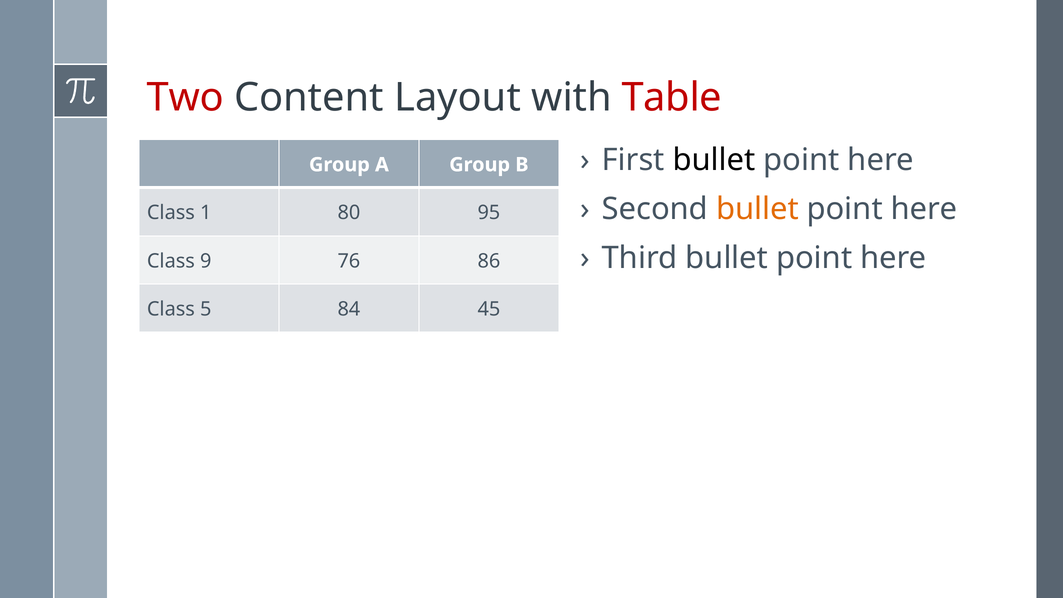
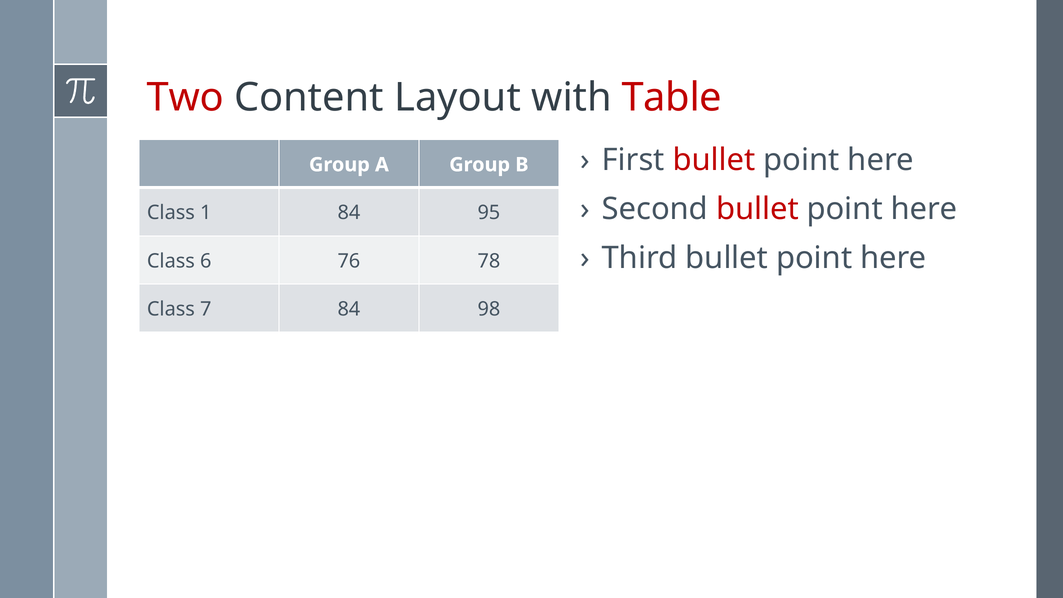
bullet colour: black -> red (714, 160)
bullet colour: orange -> red (757, 209)
1 80: 80 -> 84 (349, 213)
9: 9 -> 6 (206, 261)
86: 86 -> 78 (489, 261)
5: 5 -> 7 (206, 309)
45: 45 -> 98 (489, 309)
